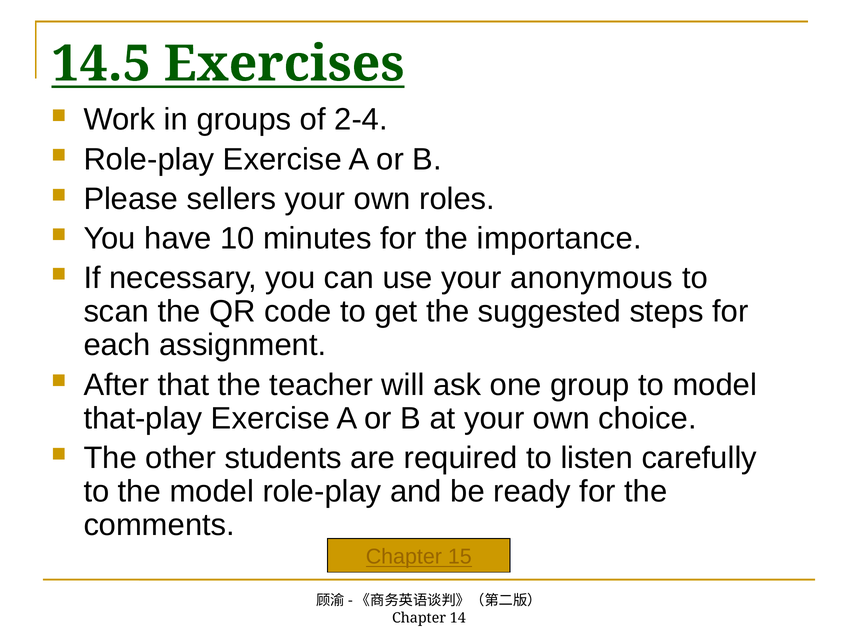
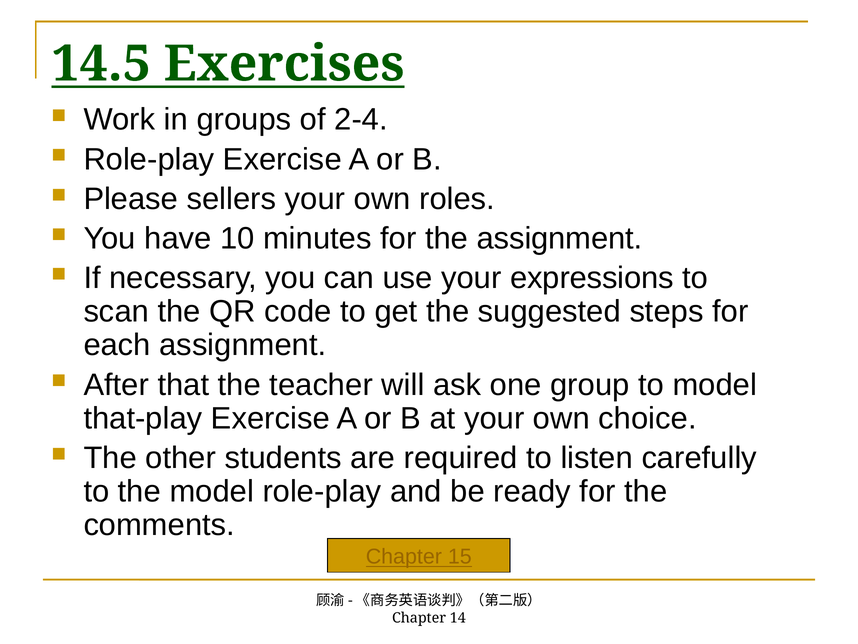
the importance: importance -> assignment (560, 238)
anonymous: anonymous -> expressions (592, 278)
